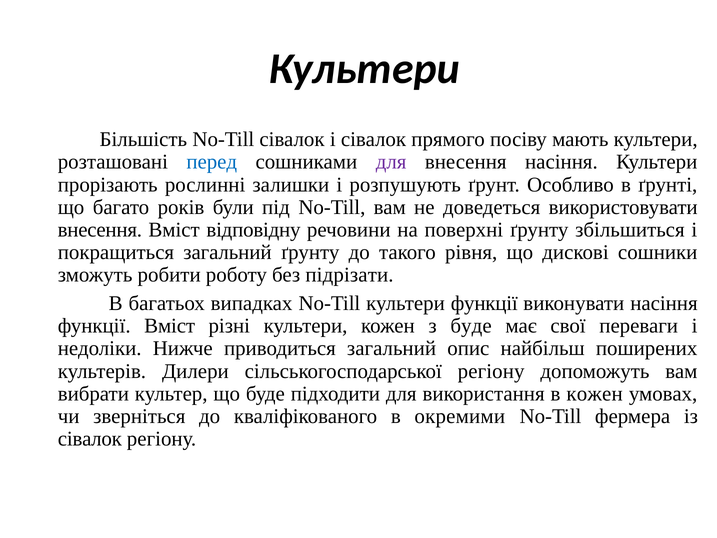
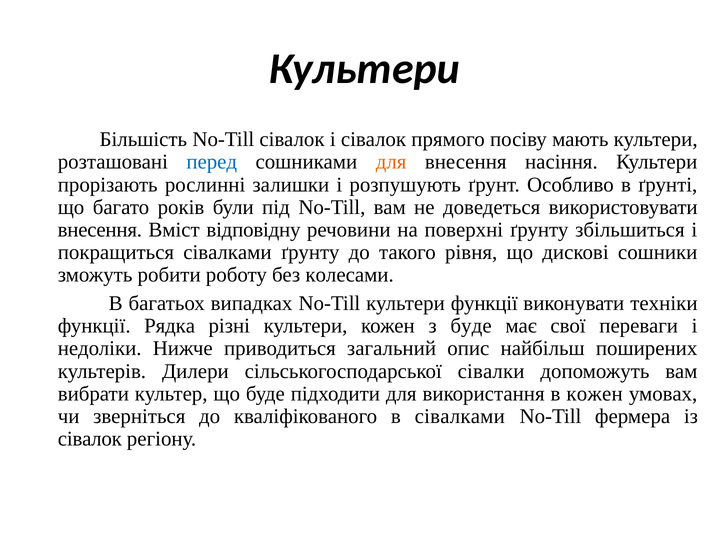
для colour: purple -> orange (391, 162)
покращиться загальний: загальний -> сівалками (227, 252)
підрізати: підрізати -> колесами (350, 275)
виконувати насіння: насіння -> техніки (664, 303)
функції Вміст: Вміст -> Рядка (170, 326)
сільськогосподарської регіону: регіону -> сівалки (491, 371)
в окремими: окремими -> сівалками (460, 416)
